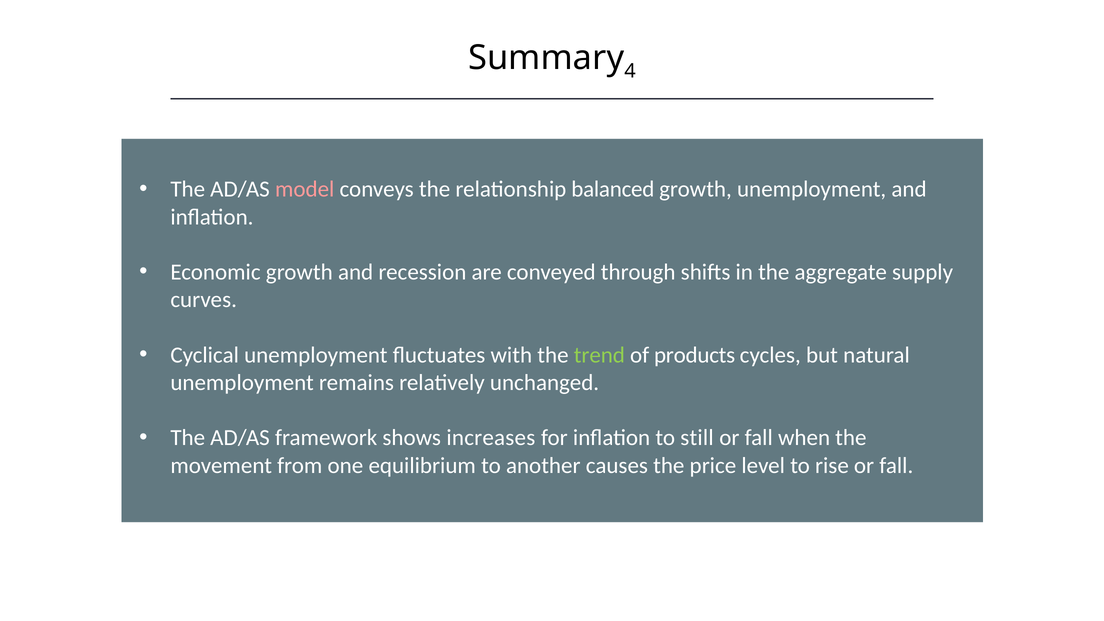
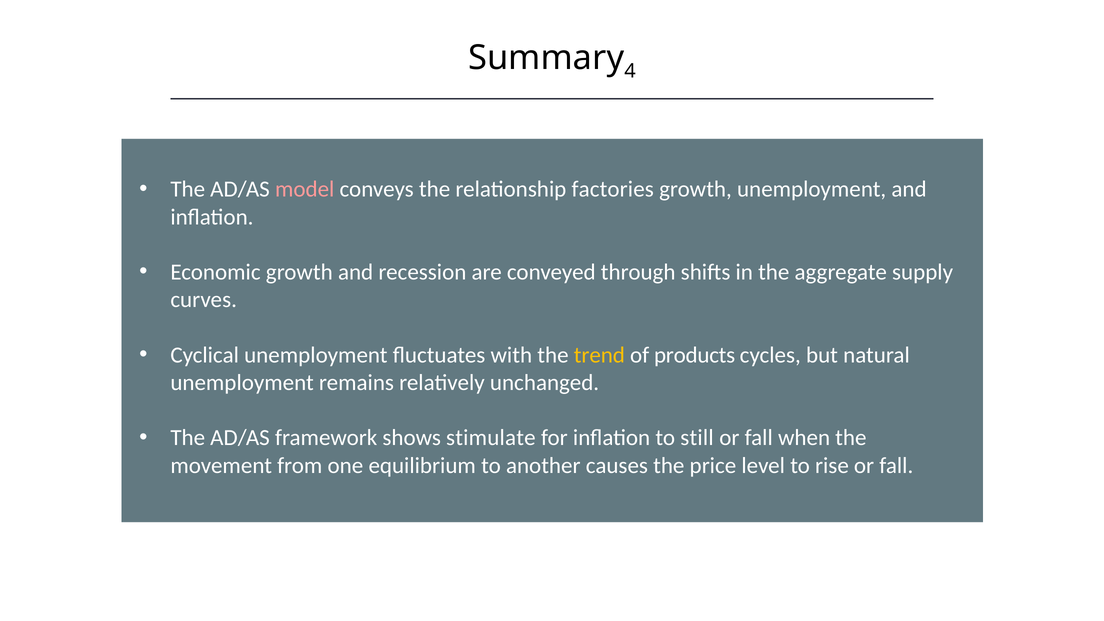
balanced: balanced -> factories (613, 189)
trend colour: light green -> yellow (599, 355)
increases: increases -> stimulate (491, 438)
